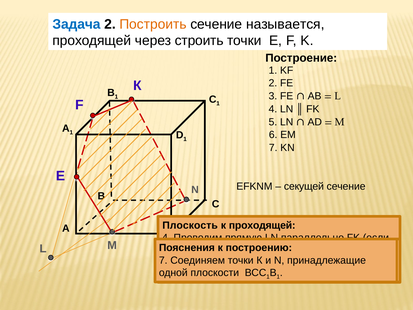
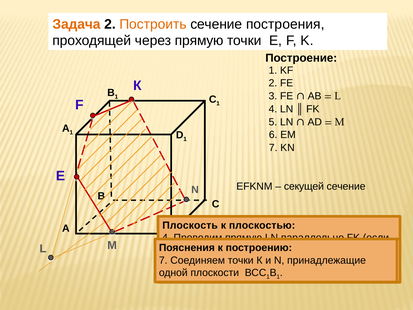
Задача colour: blue -> orange (76, 24)
называется: называется -> построения (285, 24)
через строить: строить -> прямую (199, 41)
к проходящей: проходящей -> плоскостью (262, 225)
